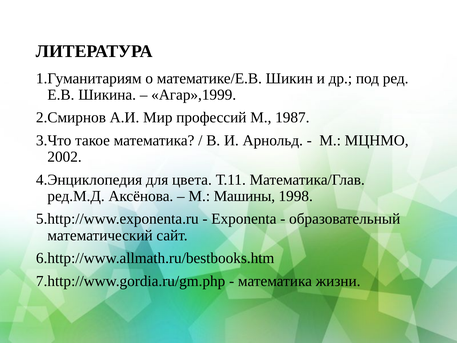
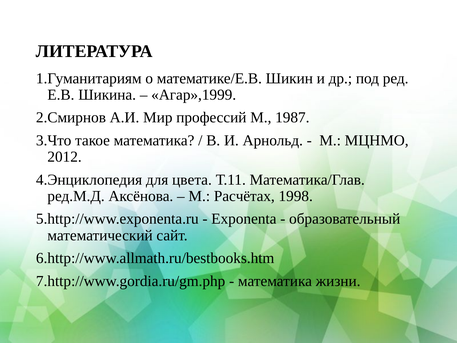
2002: 2002 -> 2012 (65, 157)
Машины: Машины -> Расчётах (244, 196)
